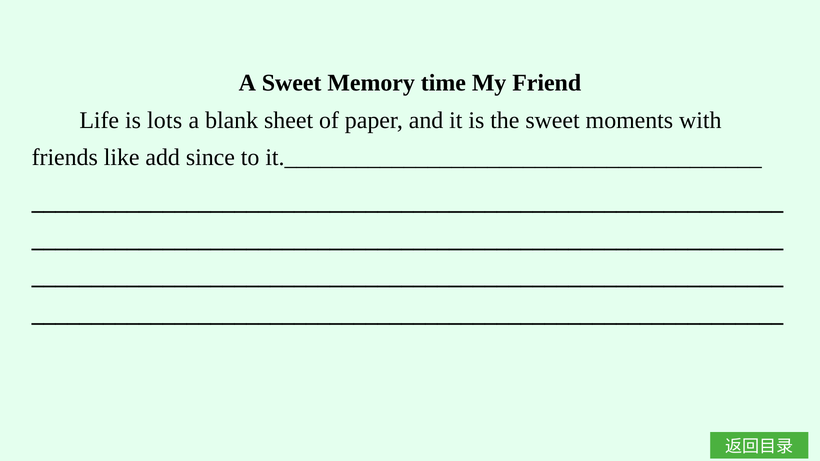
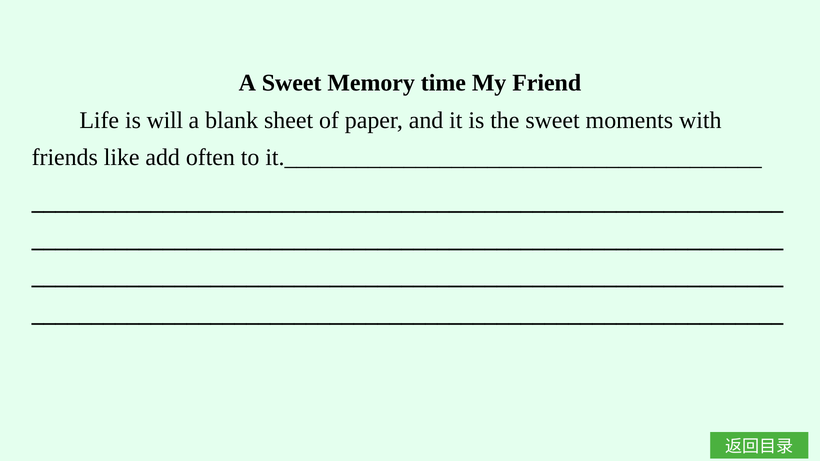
lots: lots -> will (165, 120)
since: since -> often (210, 158)
